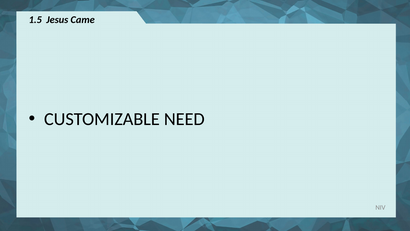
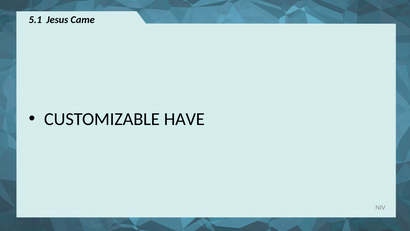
1.5: 1.5 -> 5.1 (35, 20)
NEED: NEED -> HAVE (184, 119)
